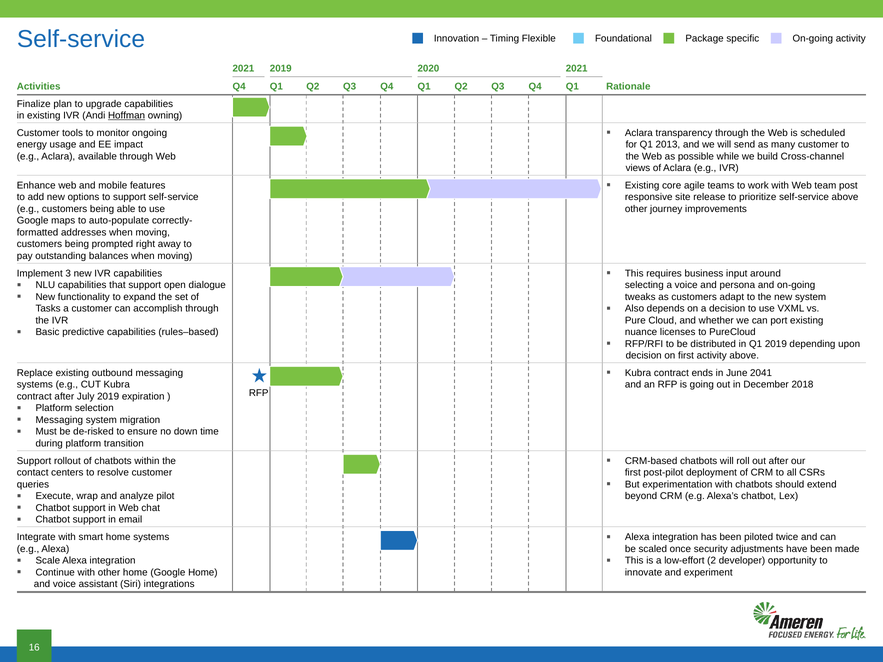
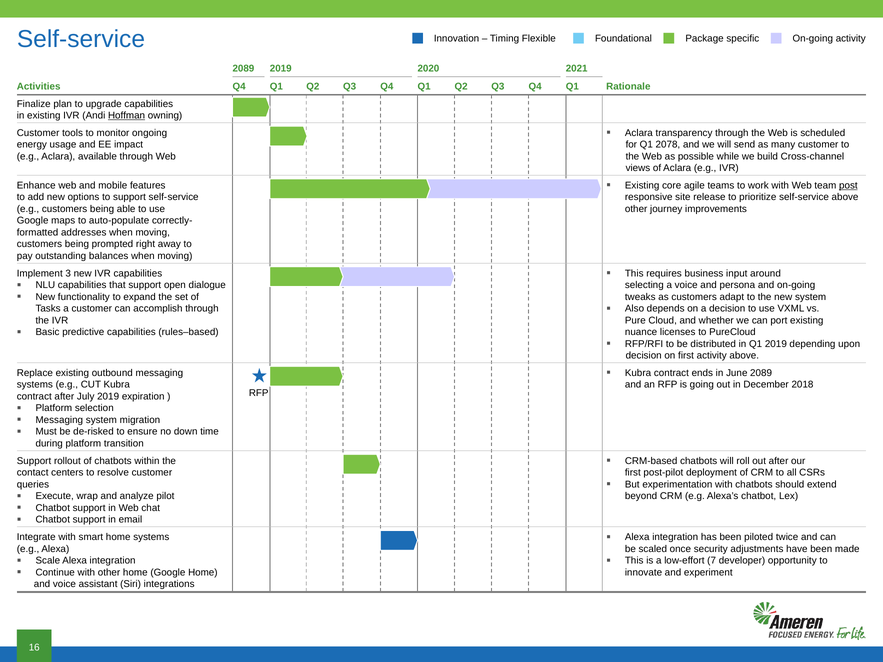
2021: 2021 -> 2089 (243, 68)
2013: 2013 -> 2078 (668, 145)
post underline: none -> present (848, 185)
June 2041: 2041 -> 2089 (761, 373)
2: 2 -> 7 (712, 561)
